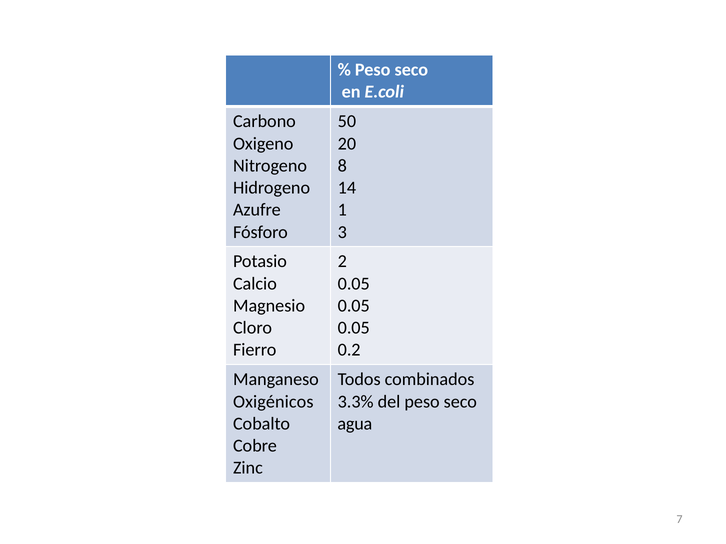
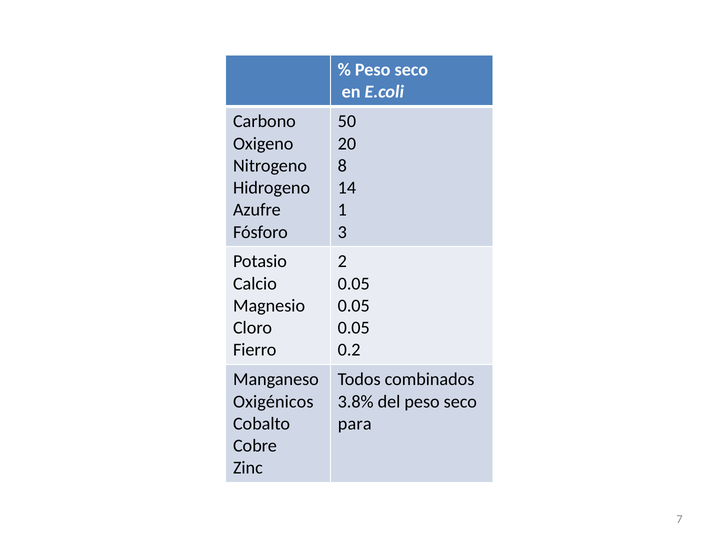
3.3%: 3.3% -> 3.8% (356, 402)
agua: agua -> para (355, 424)
